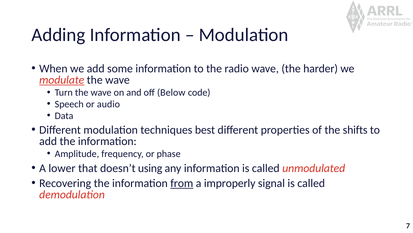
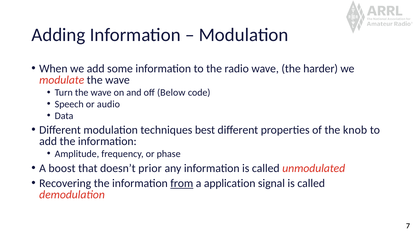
modulate underline: present -> none (62, 80)
shifts: shifts -> knob (355, 130)
lower: lower -> boost (62, 168)
using: using -> prior (150, 168)
improperly: improperly -> application (230, 183)
